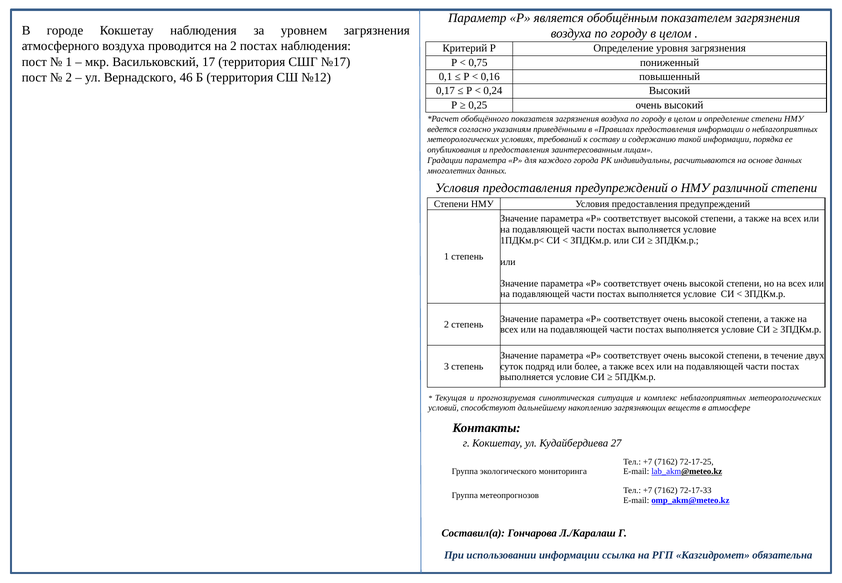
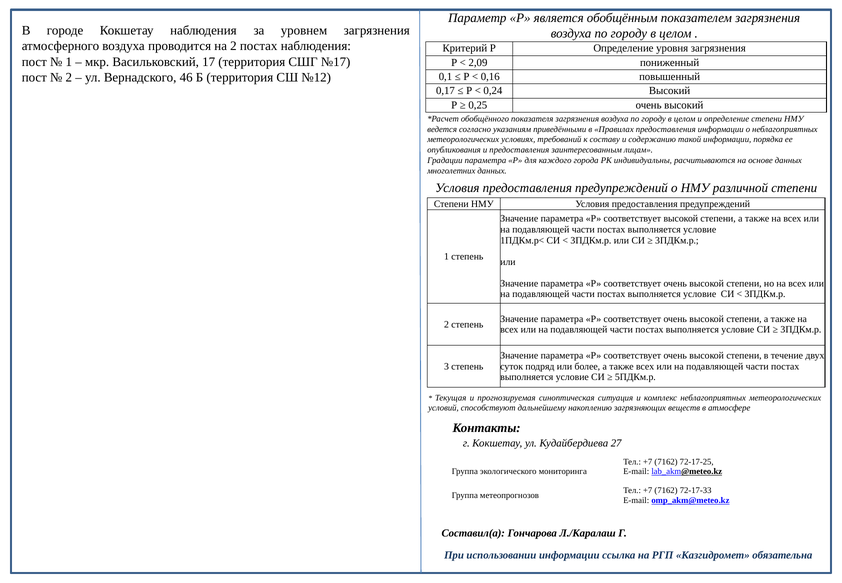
0,75: 0,75 -> 2,09 (478, 63)
